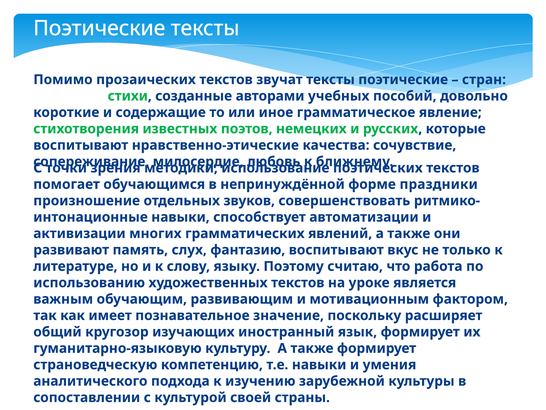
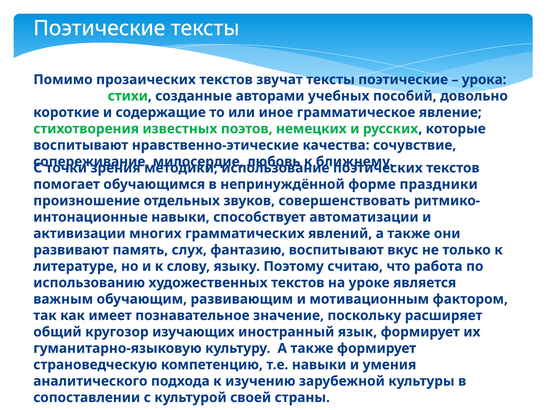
стран: стран -> урока (484, 80)
